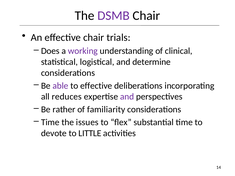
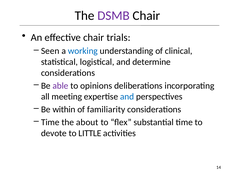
Does: Does -> Seen (50, 51)
working colour: purple -> blue (83, 51)
to effective: effective -> opinions (96, 86)
reduces: reduces -> meeting (67, 97)
and colour: purple -> blue (127, 97)
rather: rather -> within (64, 110)
issues: issues -> about (87, 122)
